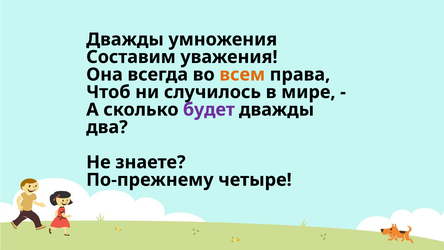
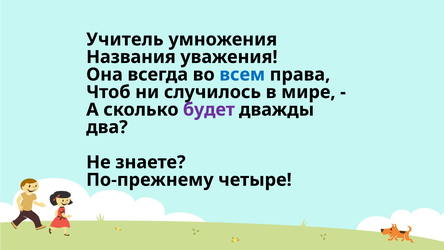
Дважды: Дважды -> Учитель (125, 39)
Составим: Составим -> Названия (131, 57)
всем colour: orange -> blue (242, 74)
